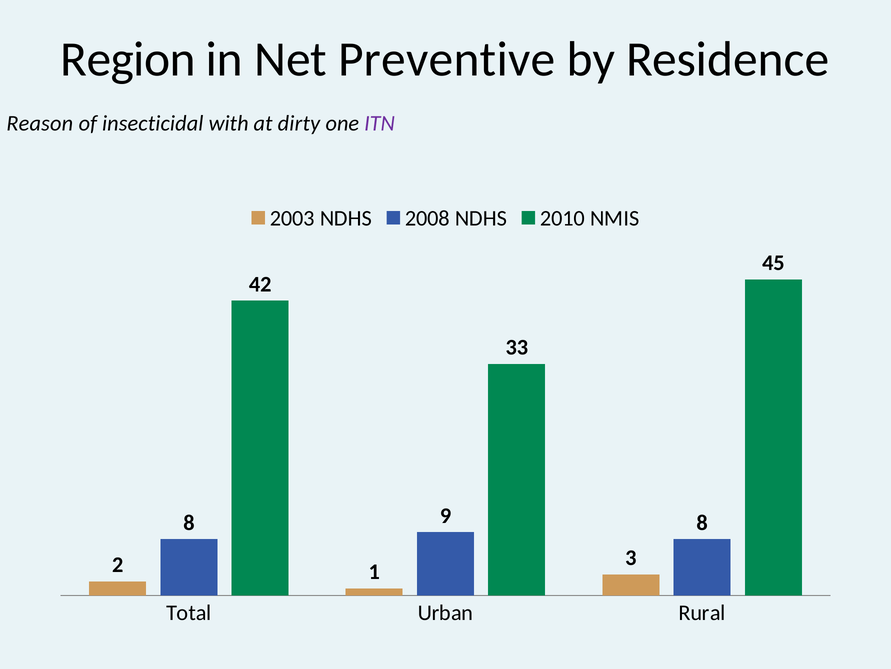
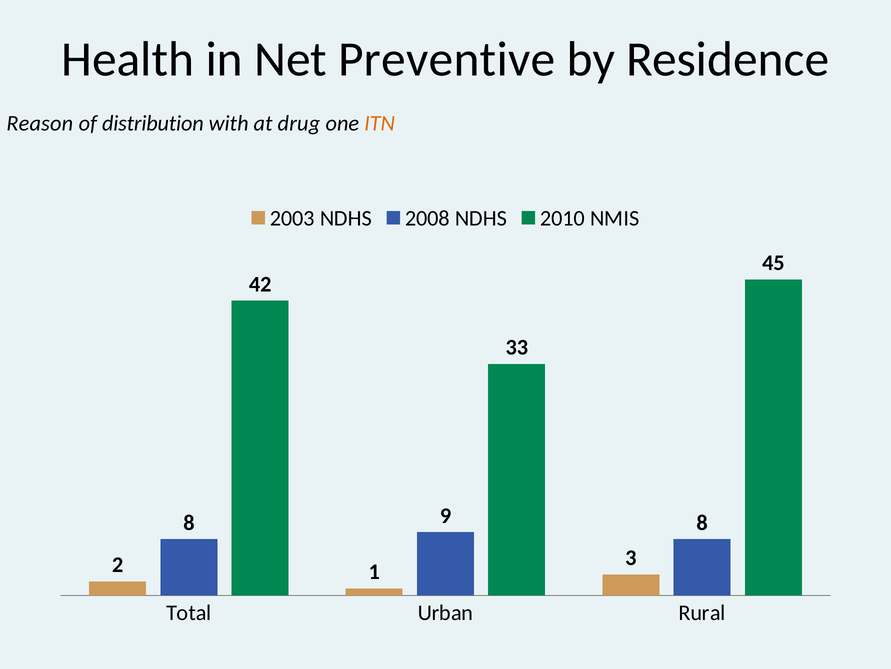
Region: Region -> Health (128, 59)
insecticidal: insecticidal -> distribution (153, 123)
dirty: dirty -> drug (299, 123)
ITN colour: purple -> orange (380, 123)
